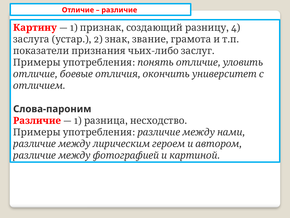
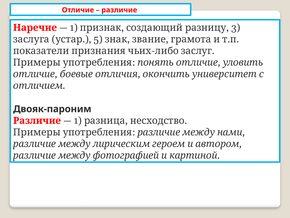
Картину: Картину -> Наречие (35, 28)
4: 4 -> 3 (236, 28)
2: 2 -> 5 (98, 39)
Слова-пароним: Слова-пароним -> Двояк-пароним (52, 109)
